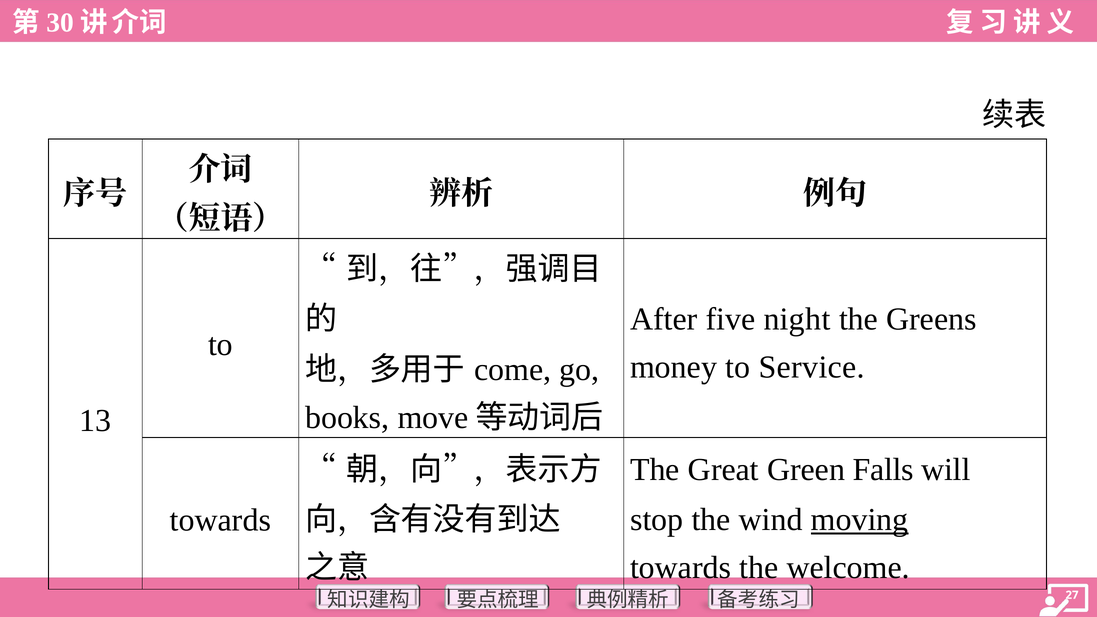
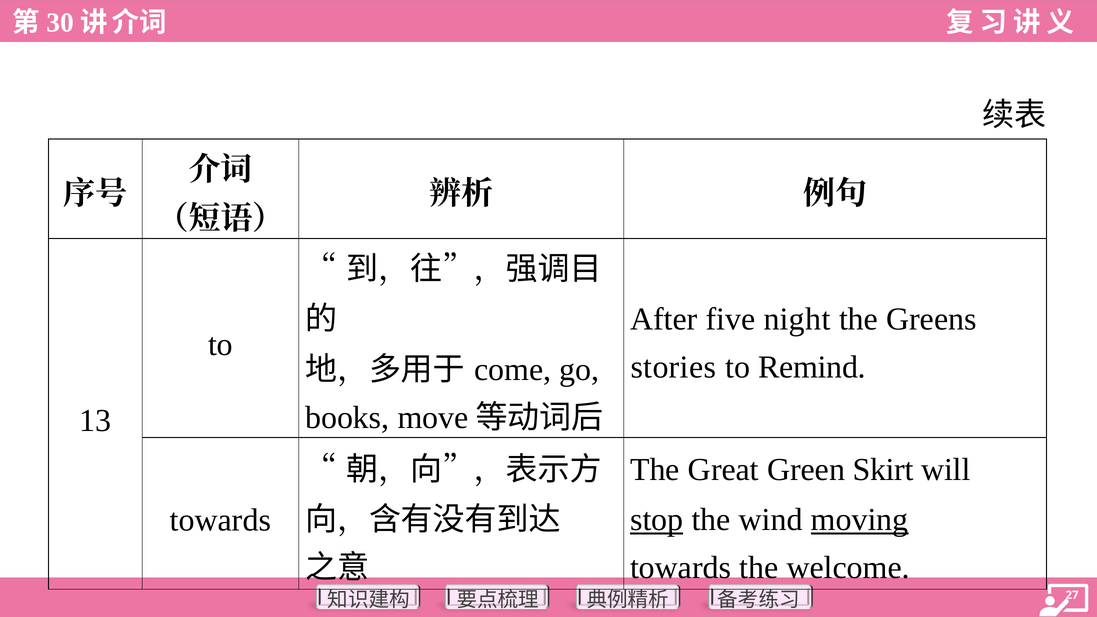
money: money -> stories (673, 367)
Service: Service -> Remind (812, 367)
Falls: Falls -> Skirt (883, 470)
stop underline: none -> present (657, 520)
